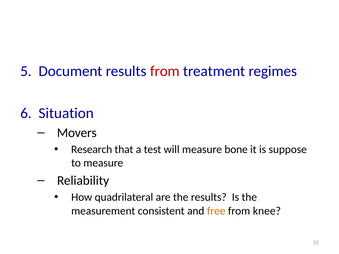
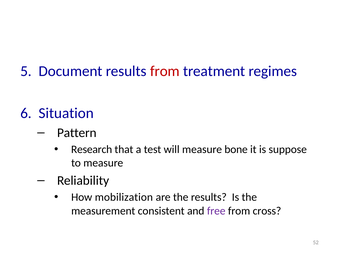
Movers: Movers -> Pattern (77, 133)
quadrilateral: quadrilateral -> mobilization (124, 197)
free colour: orange -> purple (216, 211)
knee: knee -> cross (267, 211)
